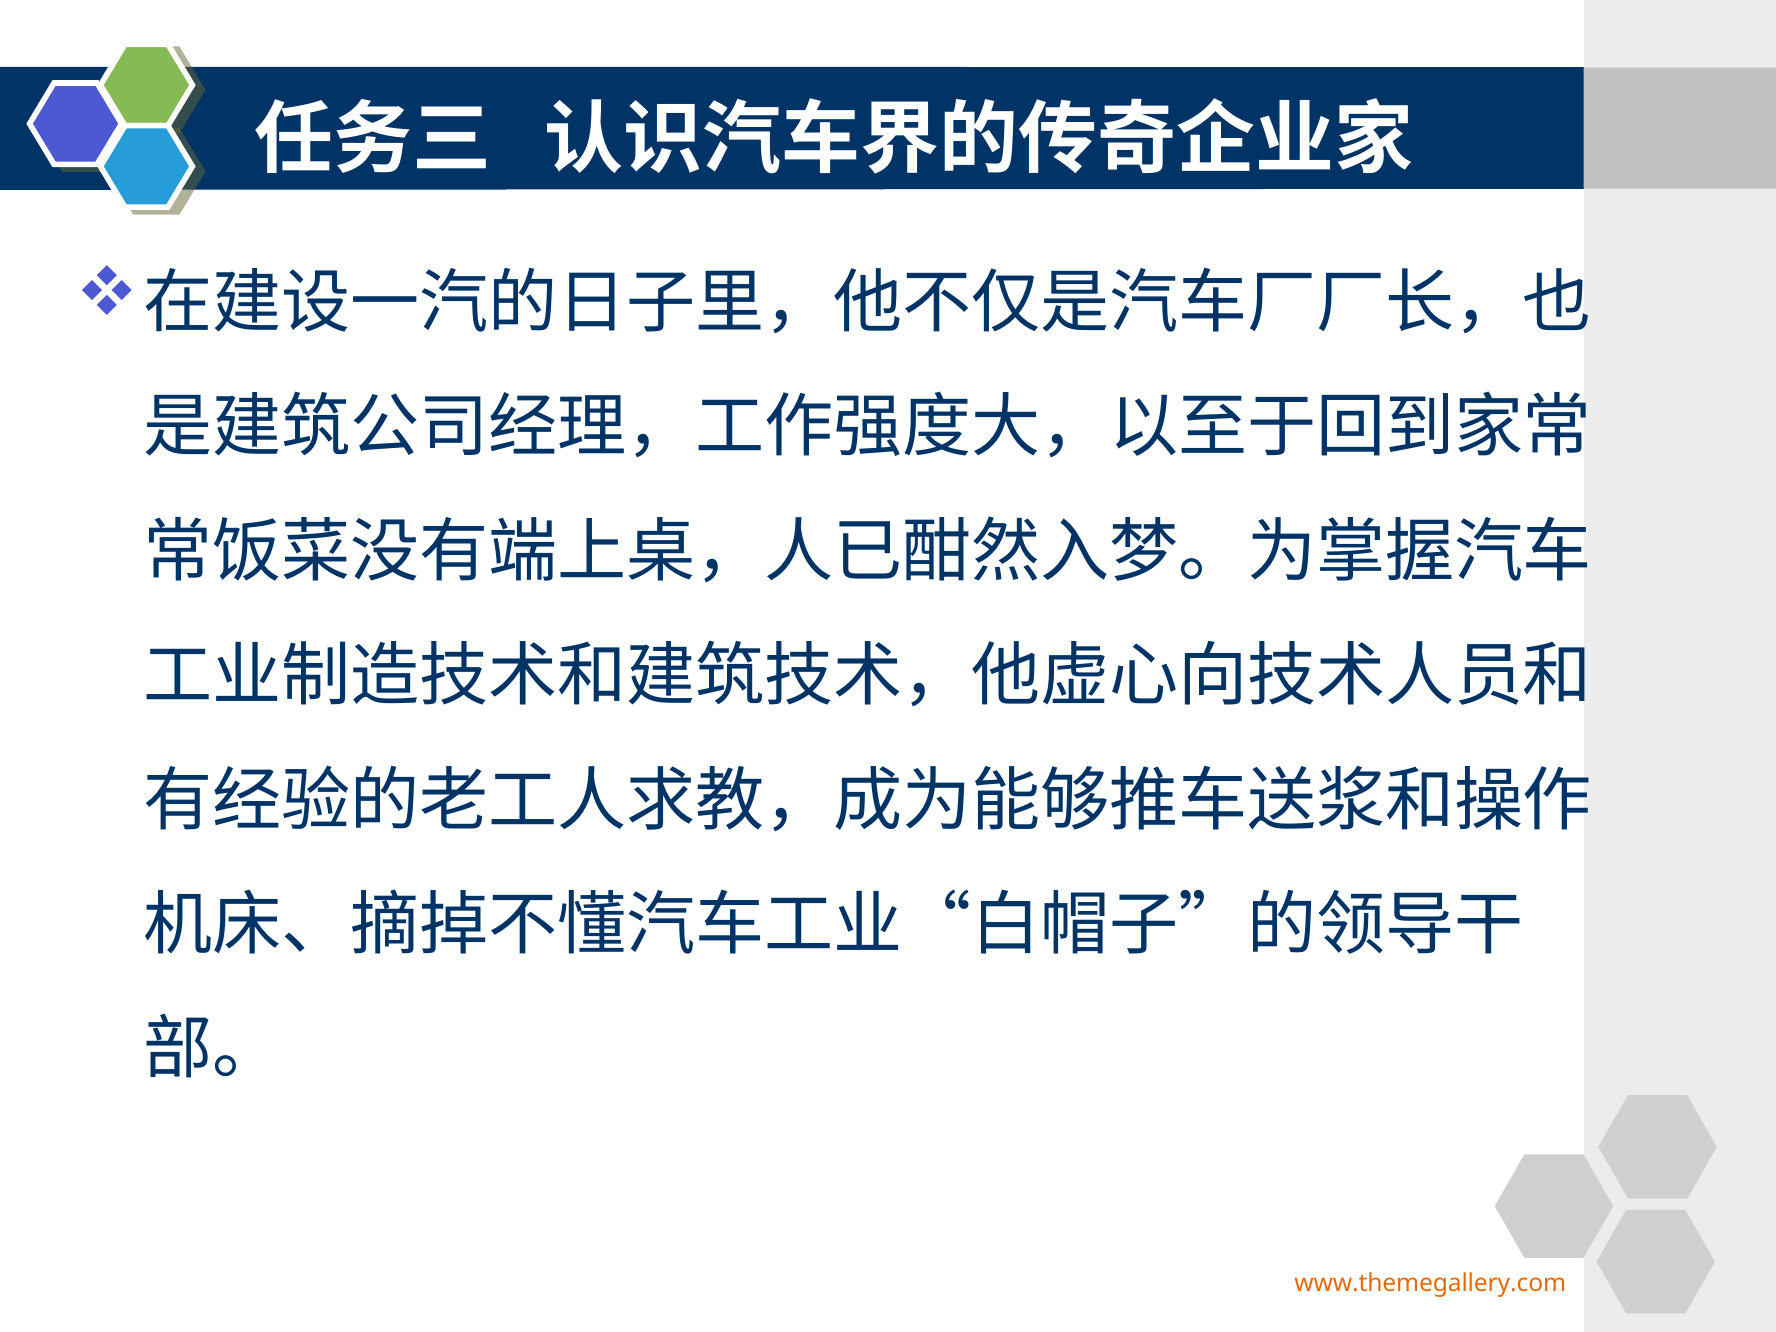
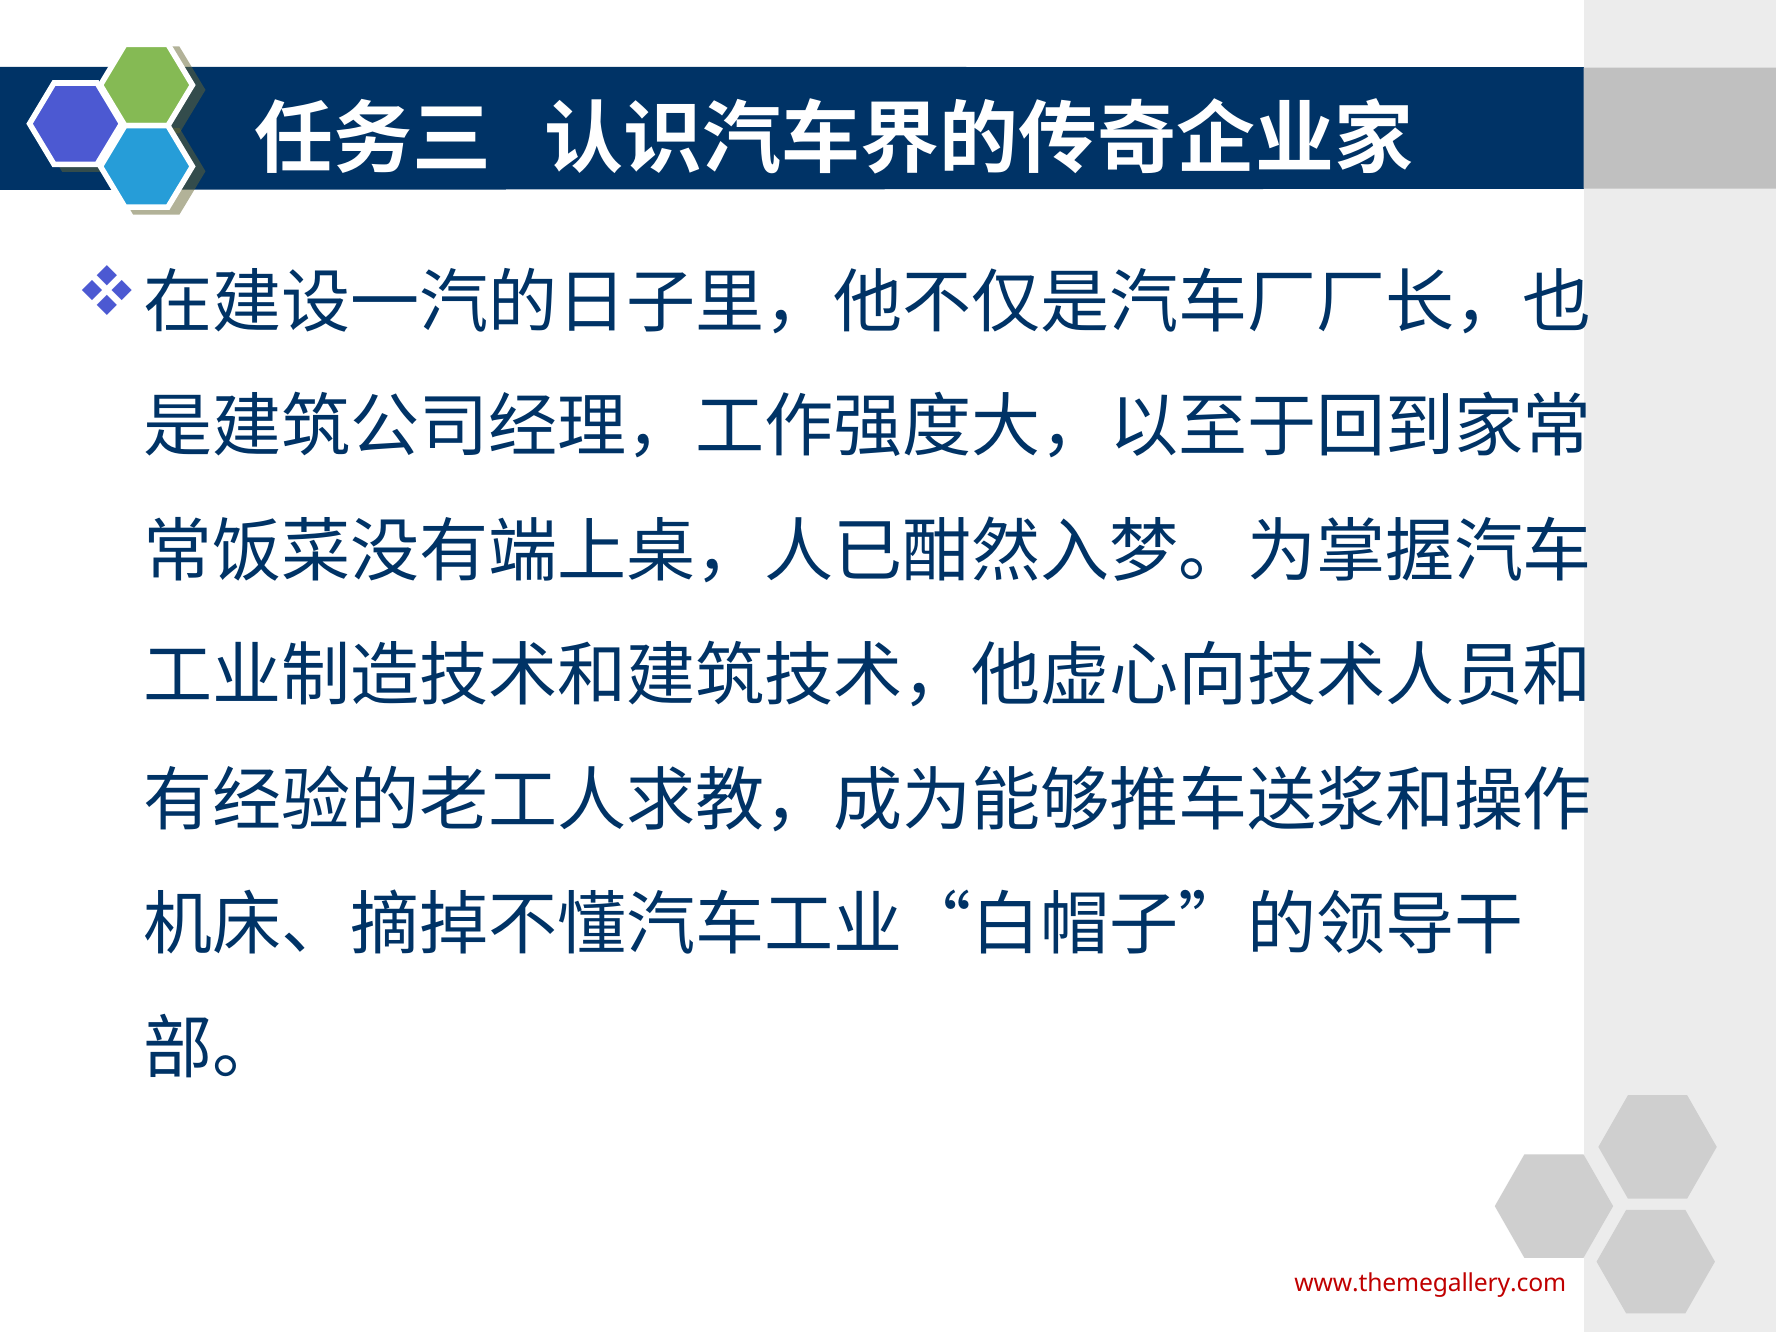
www.themegallery.com colour: orange -> red (1430, 1283)
